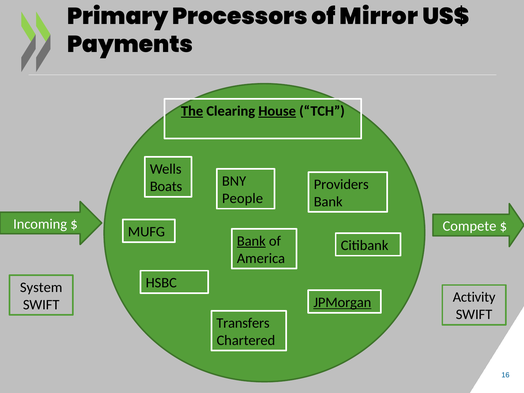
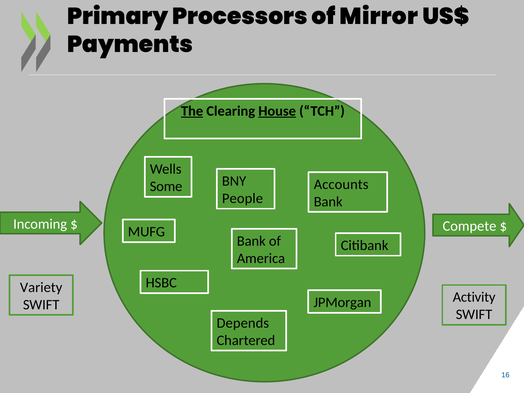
Providers: Providers -> Accounts (341, 184)
Boats: Boats -> Some (166, 186)
Bank underline: present -> none (251, 241)
System: System -> Variety (41, 287)
JPMorgan underline: present -> none (342, 303)
Transfers: Transfers -> Depends (243, 323)
